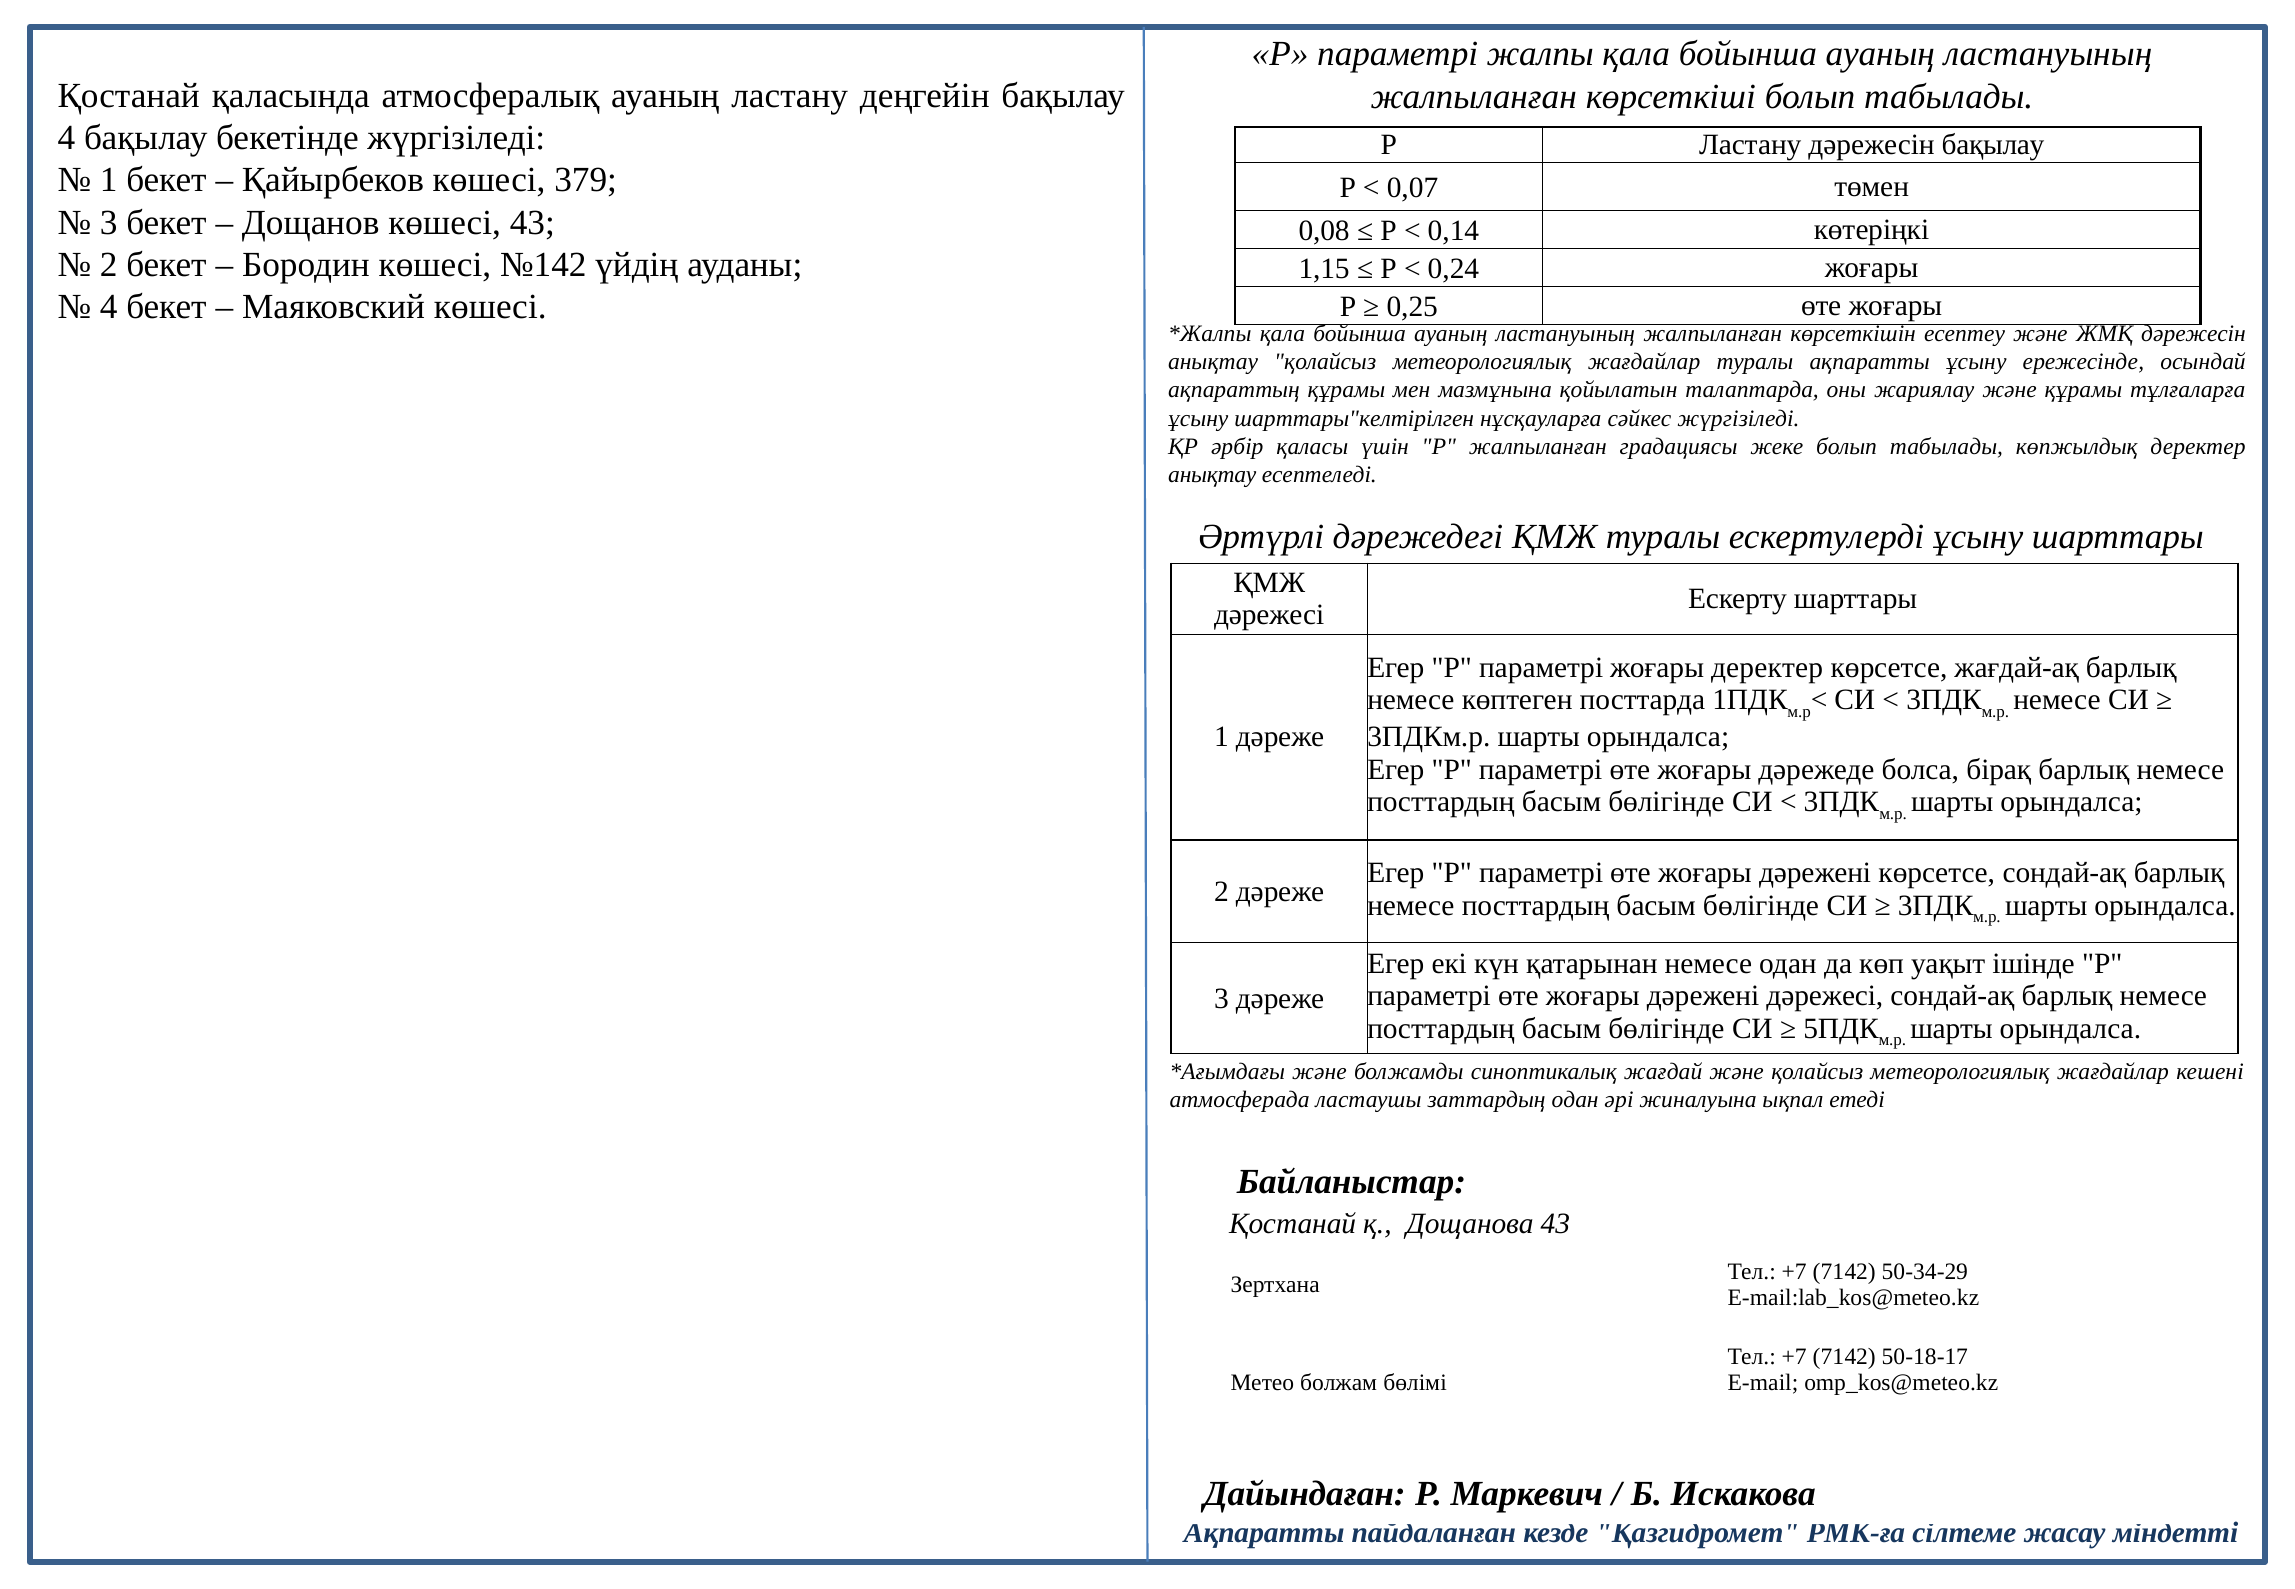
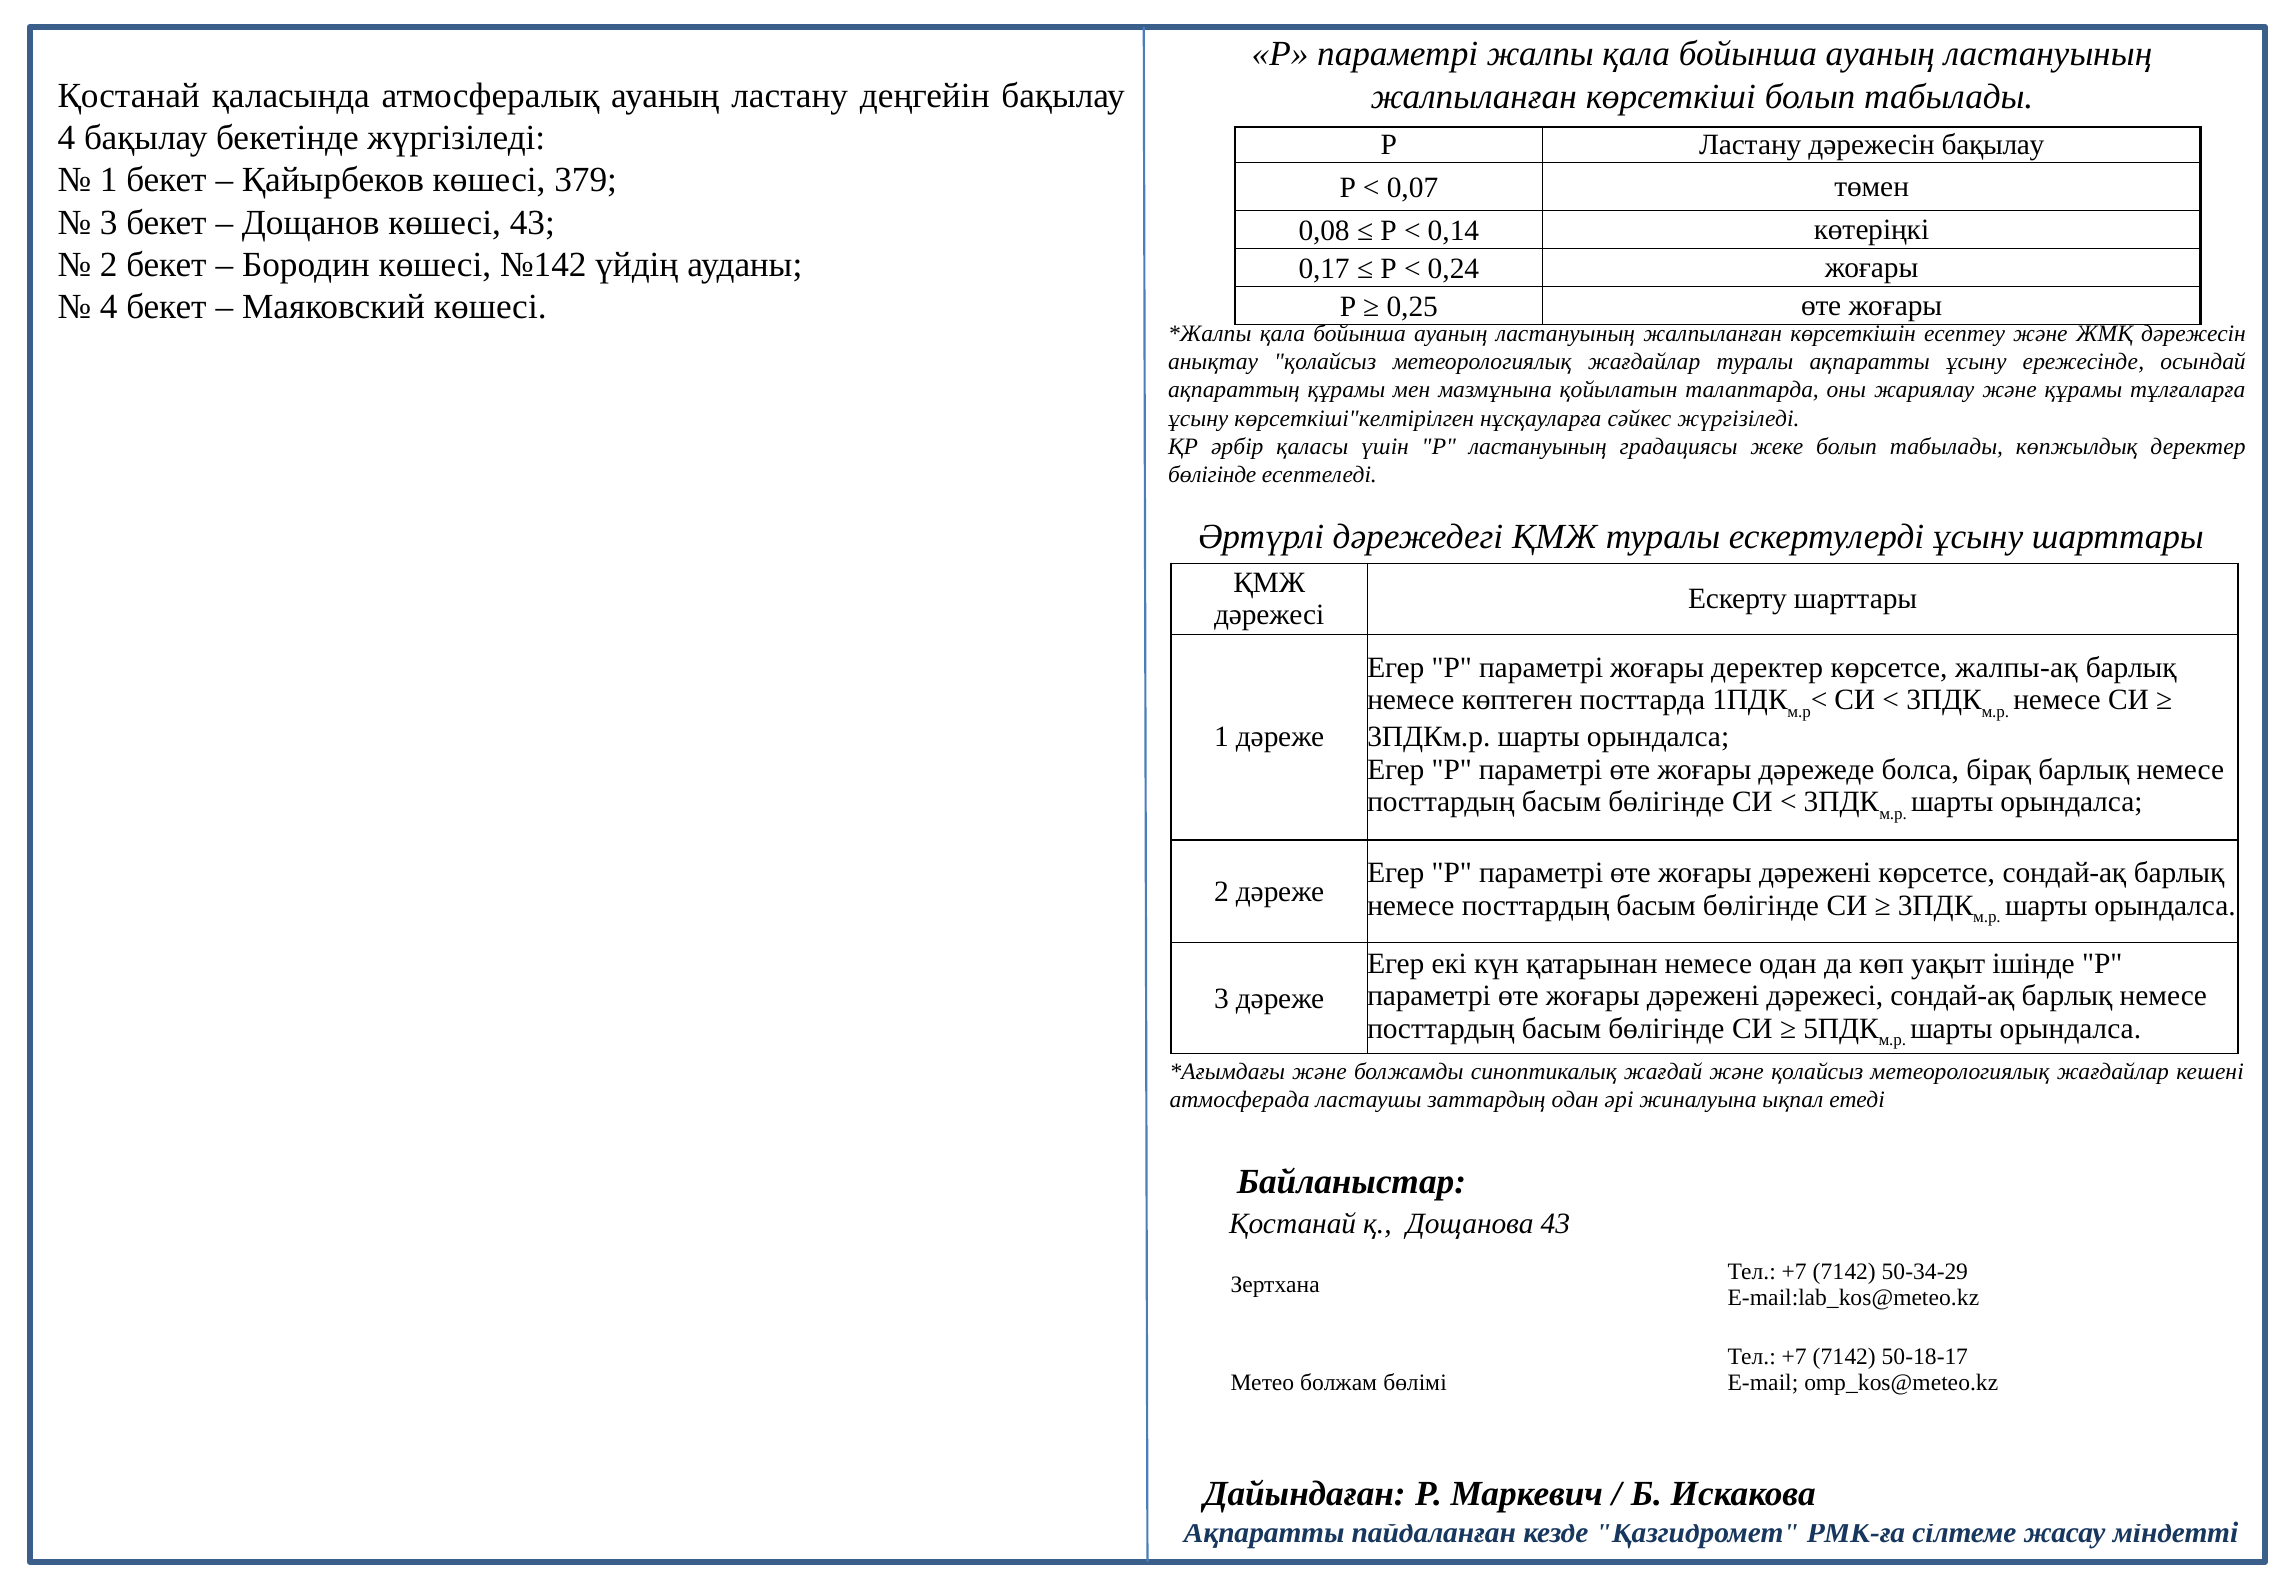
1,15: 1,15 -> 0,17 (1324, 269)
шарттары"келтірілген: шарттары"келтірілген -> көрсеткіші"келтірілген (1354, 418)
Р жалпыланған: жалпыланған -> ластануының (1538, 446)
анықтау: анықтау -> бөлігінде (1212, 475)
жағдай-ақ: жағдай-ақ -> жалпы-ақ (2016, 668)
